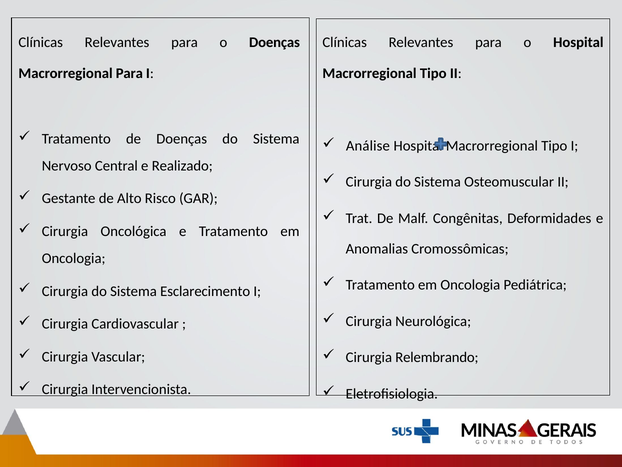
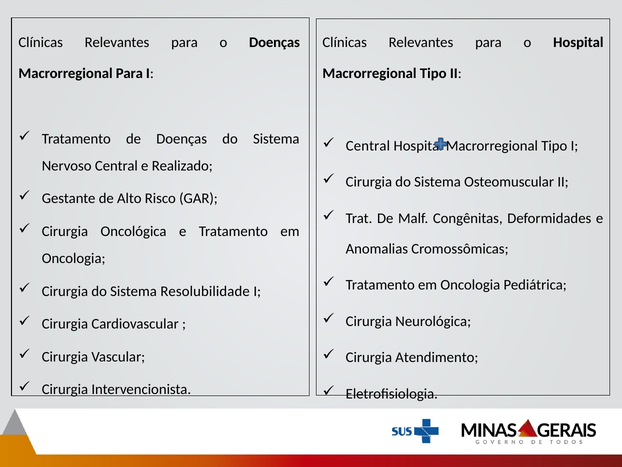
Análise: Análise -> Central (368, 146)
Esclarecimento: Esclarecimento -> Resolubilidade (205, 291)
Relembrando: Relembrando -> Atendimento (437, 357)
